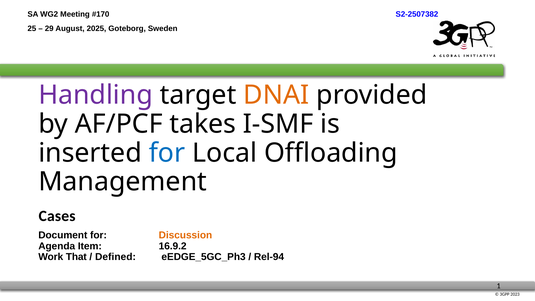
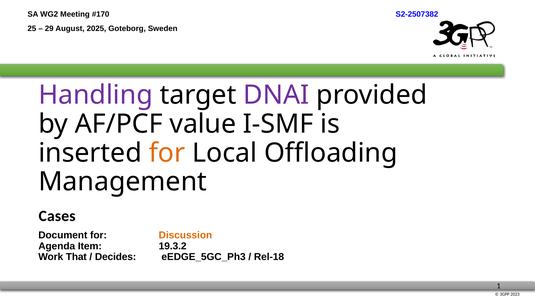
DNAI colour: orange -> purple (276, 95)
takes: takes -> value (203, 124)
for colour: blue -> orange (167, 153)
16.9.2: 16.9.2 -> 19.3.2 (173, 246)
Defined: Defined -> Decides (116, 257)
Rel-94: Rel-94 -> Rel-18 (269, 257)
